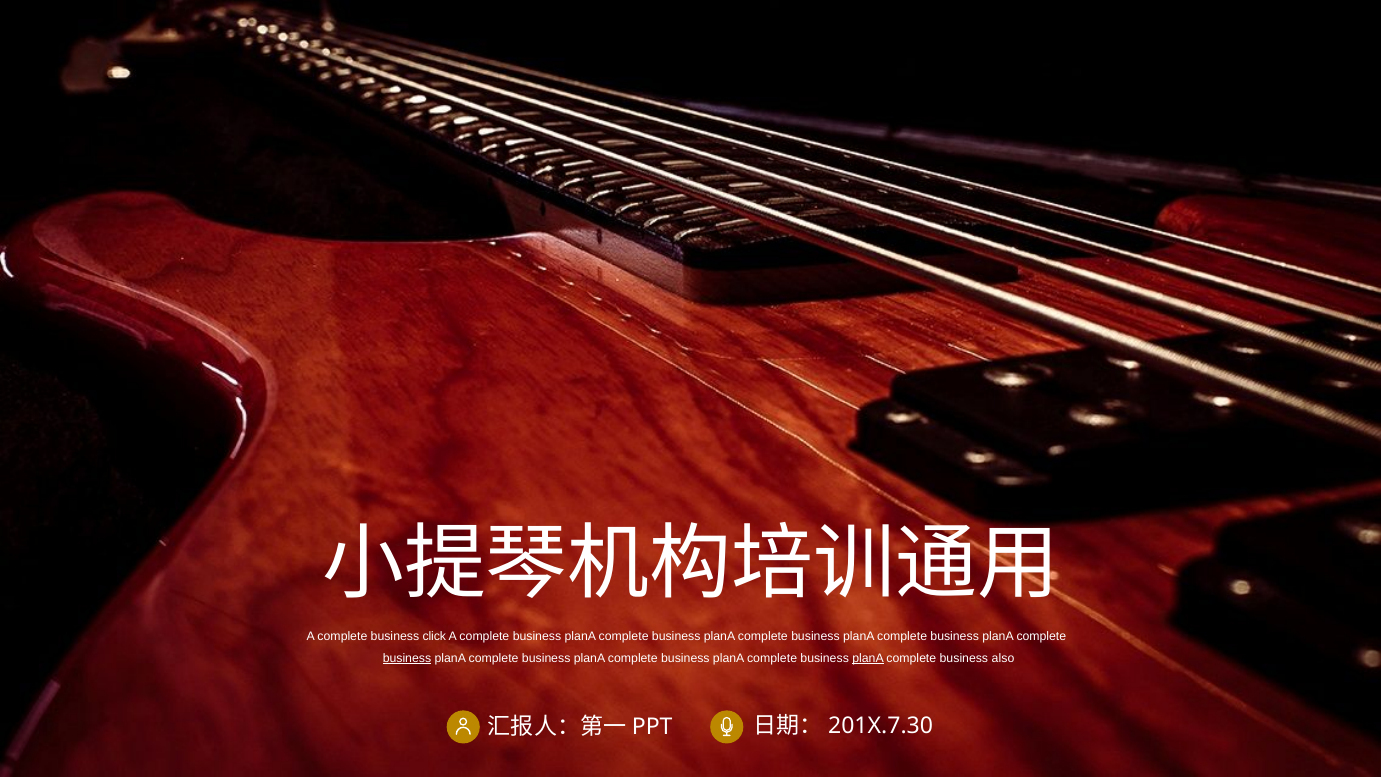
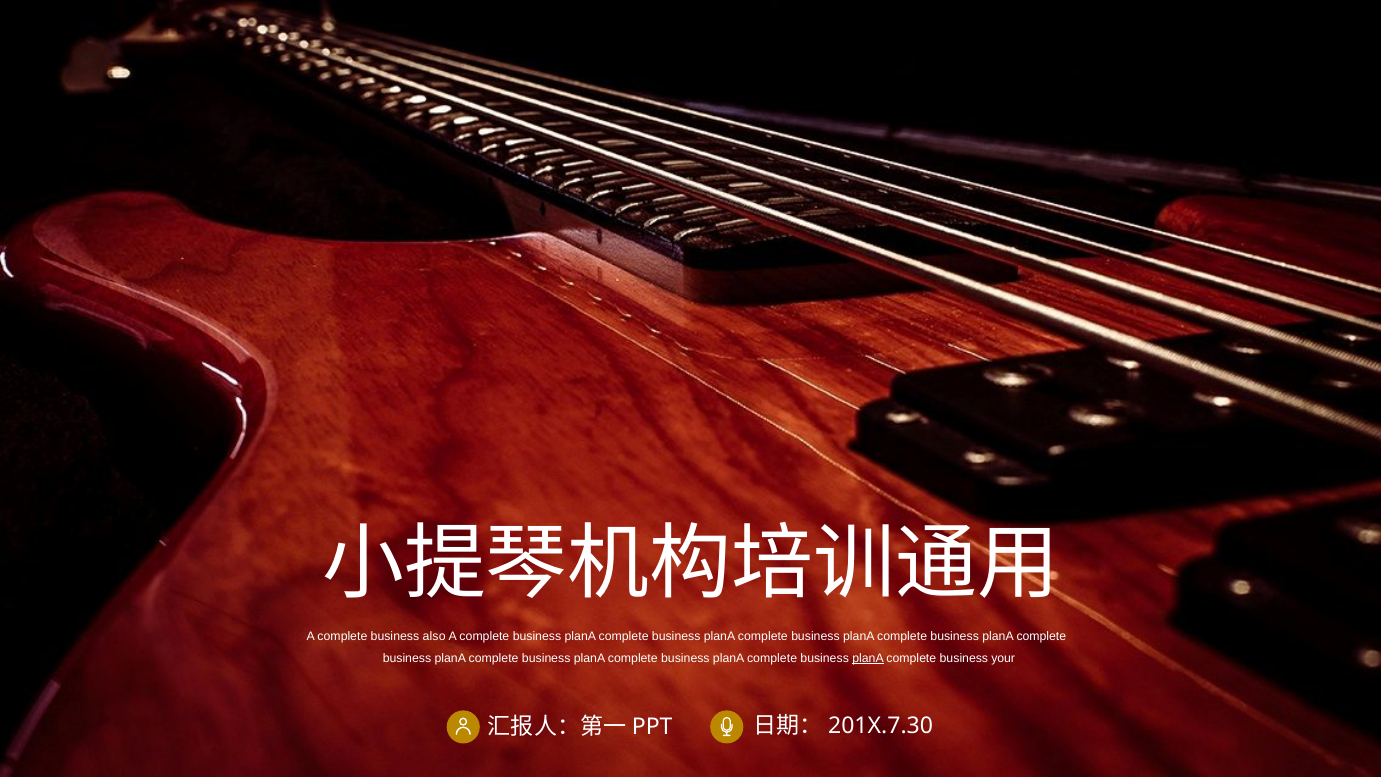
click: click -> also (434, 636)
business underline: present -> none (407, 658)
also: also -> your (1003, 658)
